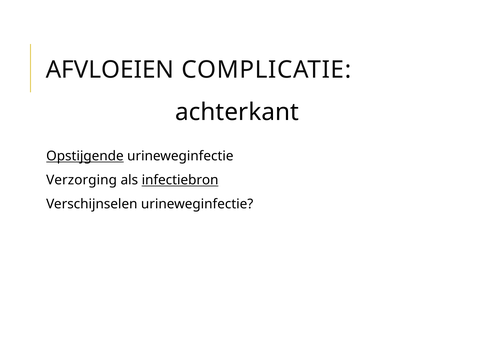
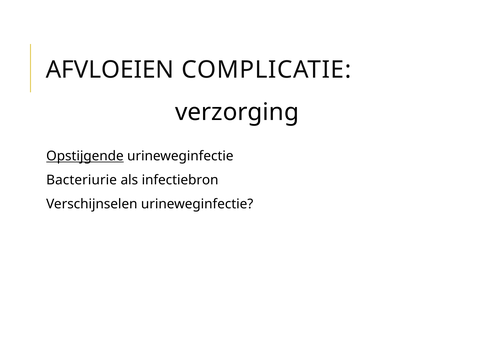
achterkant: achterkant -> verzorging (237, 112)
Verzorging: Verzorging -> Bacteriurie (82, 180)
infectiebron underline: present -> none (180, 180)
